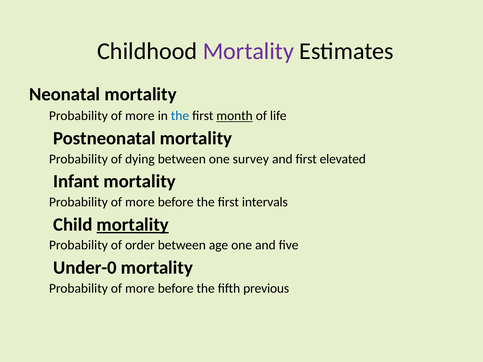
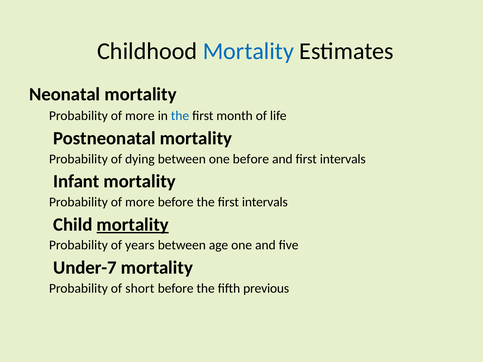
Mortality colour: purple -> blue (248, 51)
month underline: present -> none (235, 116)
one survey: survey -> before (251, 159)
and first elevated: elevated -> intervals (343, 159)
order: order -> years (140, 245)
Under-0: Under-0 -> Under-7 (85, 268)
more: more -> short (140, 289)
